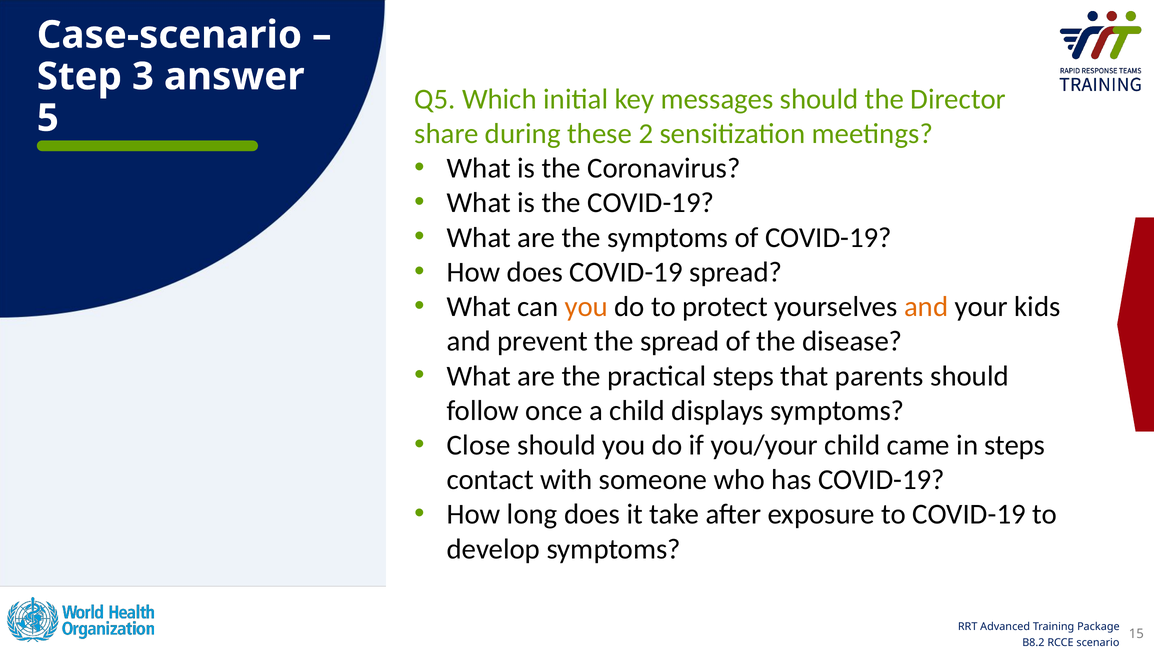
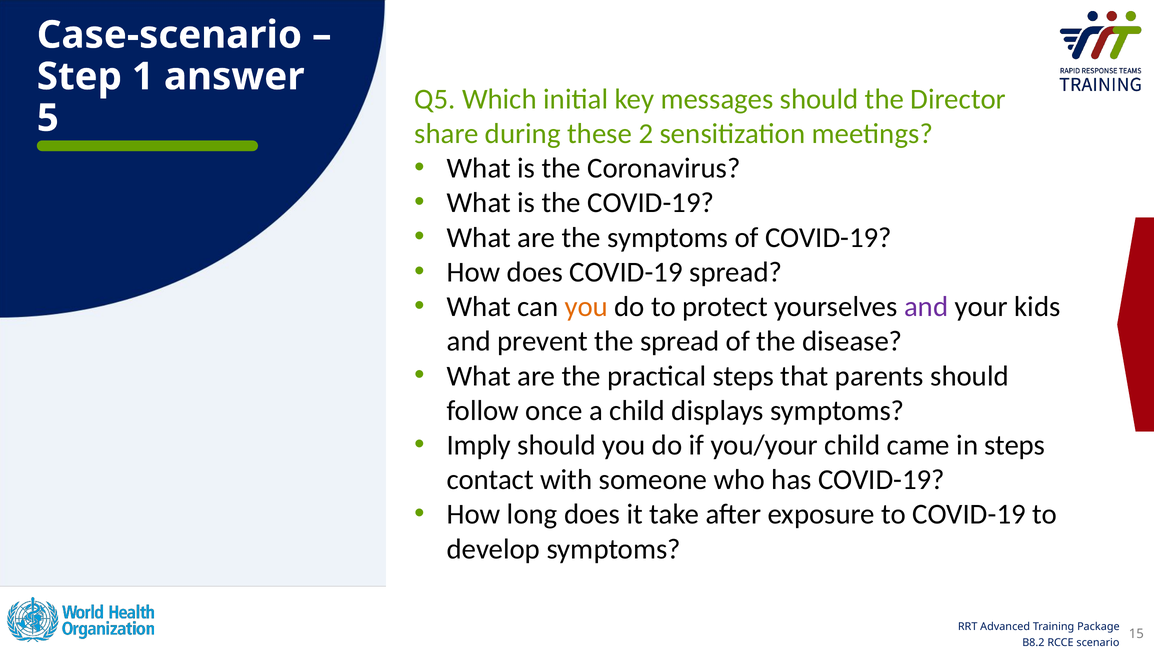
3: 3 -> 1 (143, 77)
and colour: orange -> purple (926, 307)
Close: Close -> Imply (479, 445)
